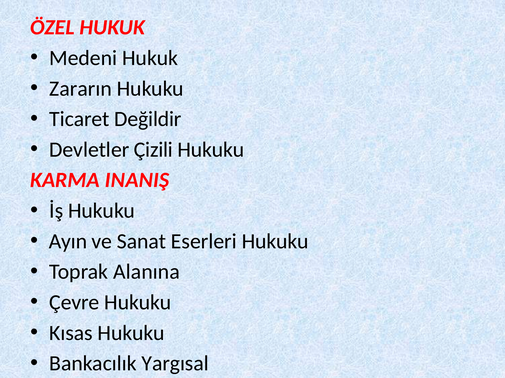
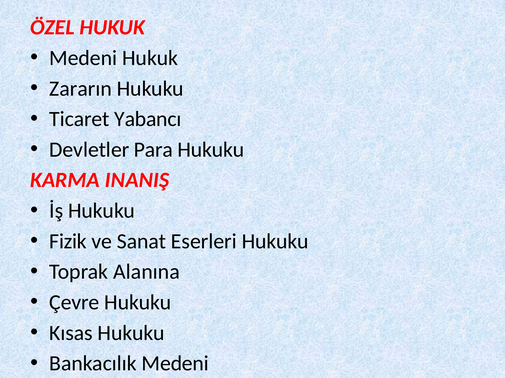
Değildir: Değildir -> Yabancı (148, 119)
Çizili: Çizili -> Para (153, 150)
Ayın: Ayın -> Fizik (68, 242)
Bankacılık Yargısal: Yargısal -> Medeni (175, 364)
